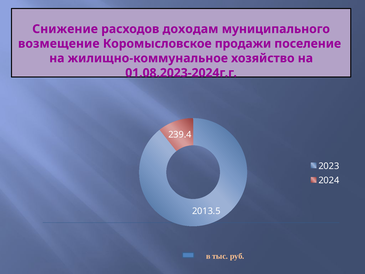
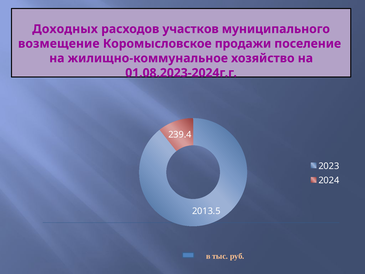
Снижение: Снижение -> Доходных (65, 29)
доходам: доходам -> участков (191, 29)
